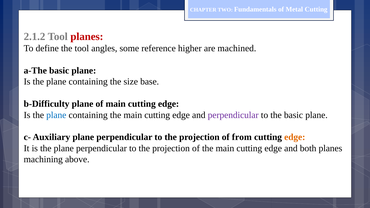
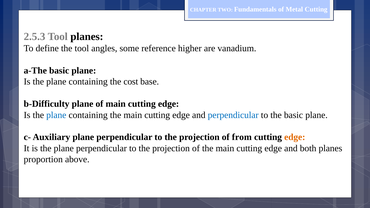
2.1.2: 2.1.2 -> 2.5.3 (35, 37)
planes colour: red -> black (87, 37)
machined: machined -> vanadium (237, 48)
size: size -> cost (131, 82)
perpendicular colour: purple -> blue (233, 115)
machining: machining -> proportion (43, 159)
